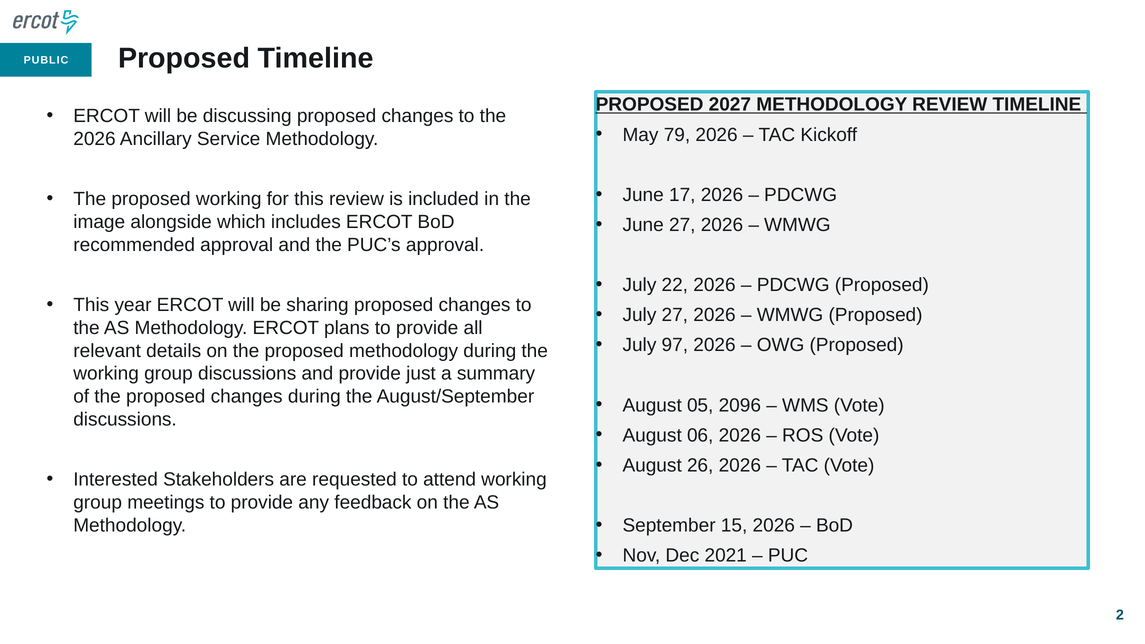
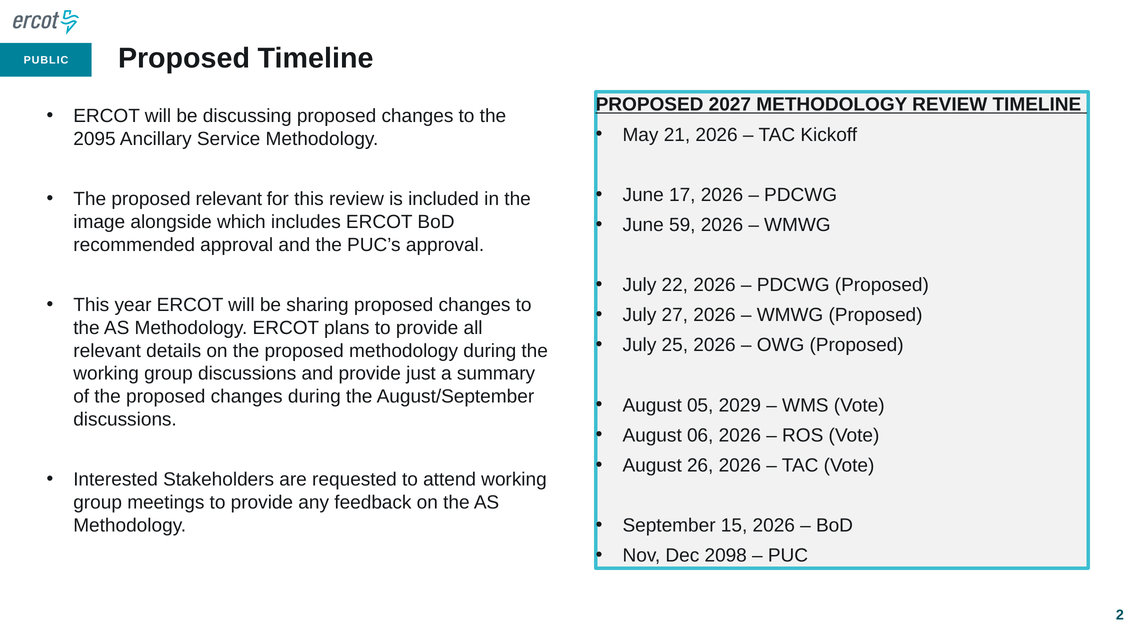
79: 79 -> 21 (677, 135)
2026: 2026 -> 2095 (94, 139)
proposed working: working -> relevant (229, 199)
June 27: 27 -> 59 (682, 225)
97: 97 -> 25 (675, 345)
2096: 2096 -> 2029 (740, 405)
2021: 2021 -> 2098 (726, 556)
